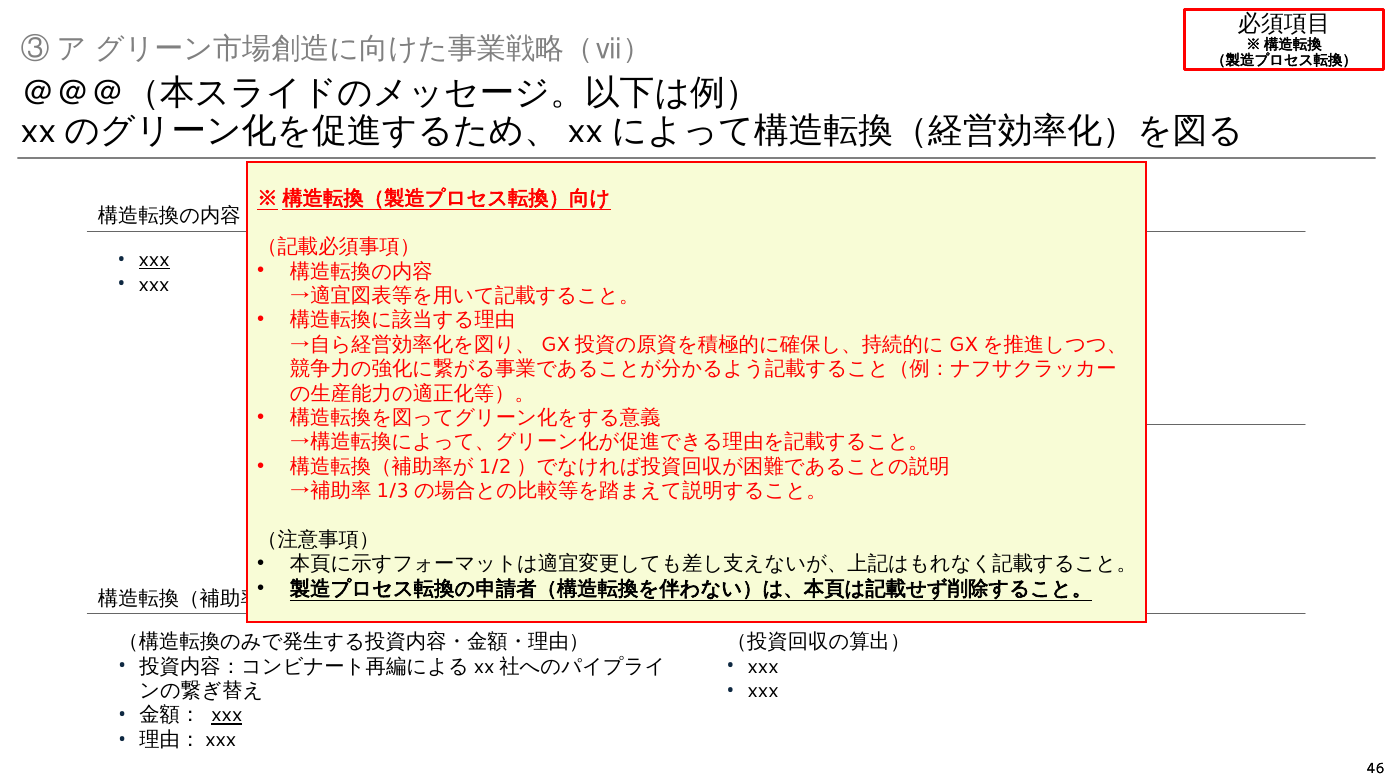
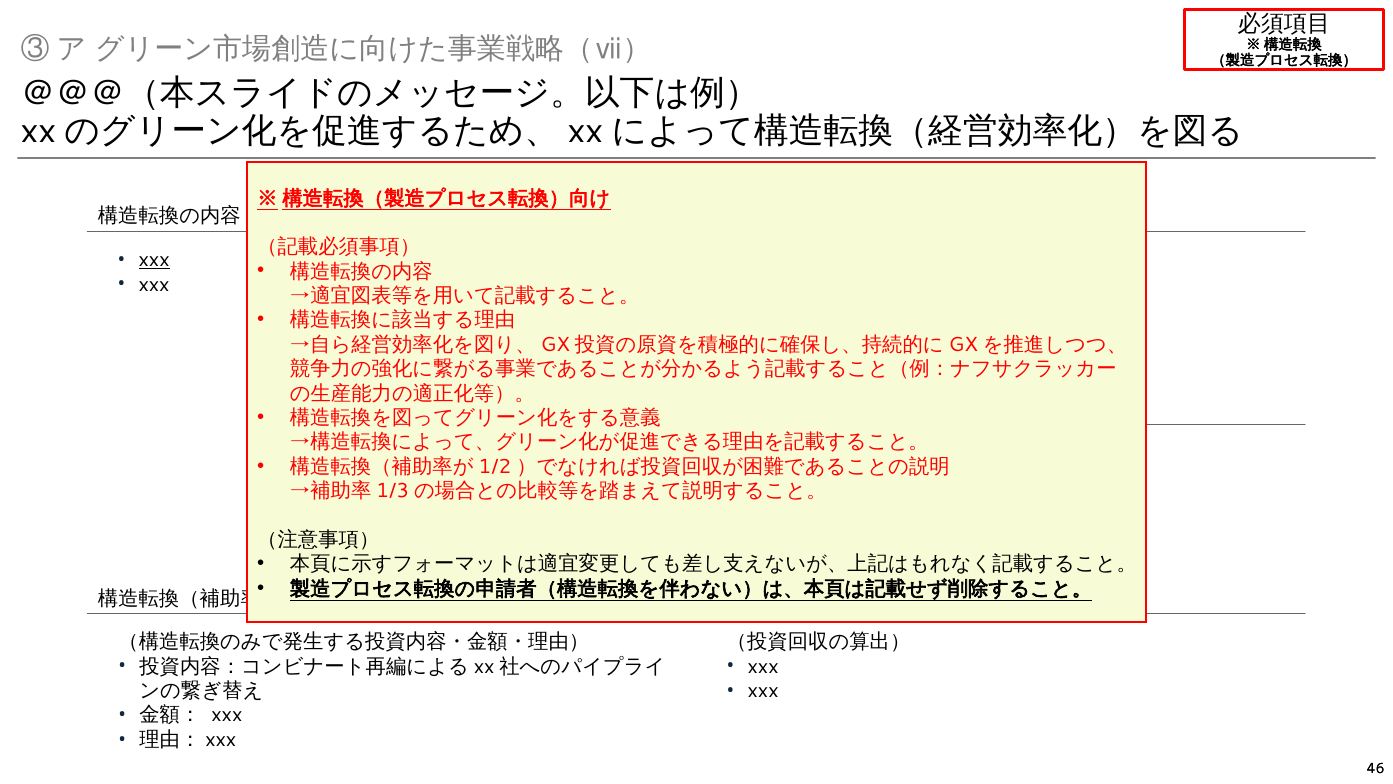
xxx underline: present -> none (227, 715)
